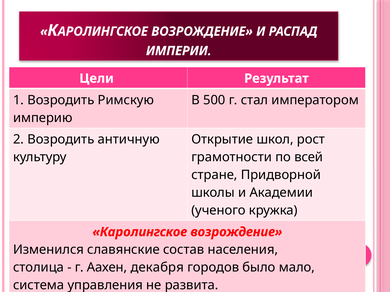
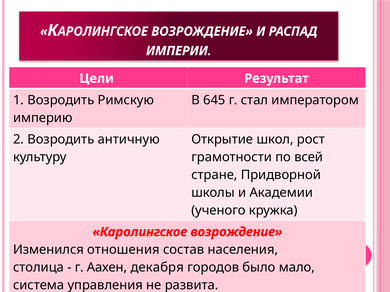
500: 500 -> 645 (214, 100)
славянские: славянские -> отношения (123, 250)
